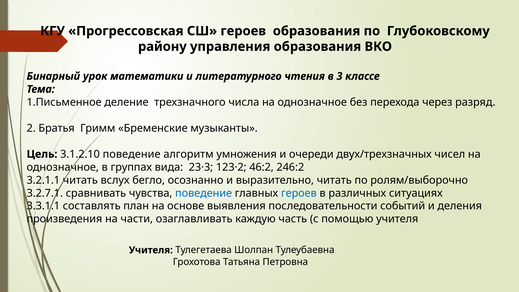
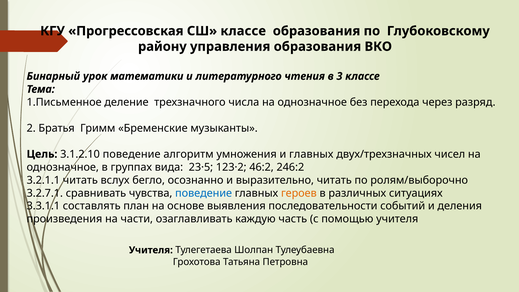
СШ героев: героев -> классе (243, 31)
и очереди: очереди -> главных (311, 154)
23·3: 23·3 -> 23·5 (201, 167)
героев colour: blue -> orange (299, 193)
